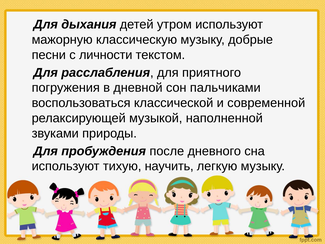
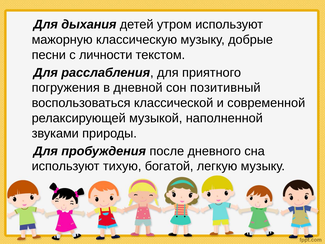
пальчиками: пальчиками -> позитивный (225, 88)
научить: научить -> богатой (169, 166)
